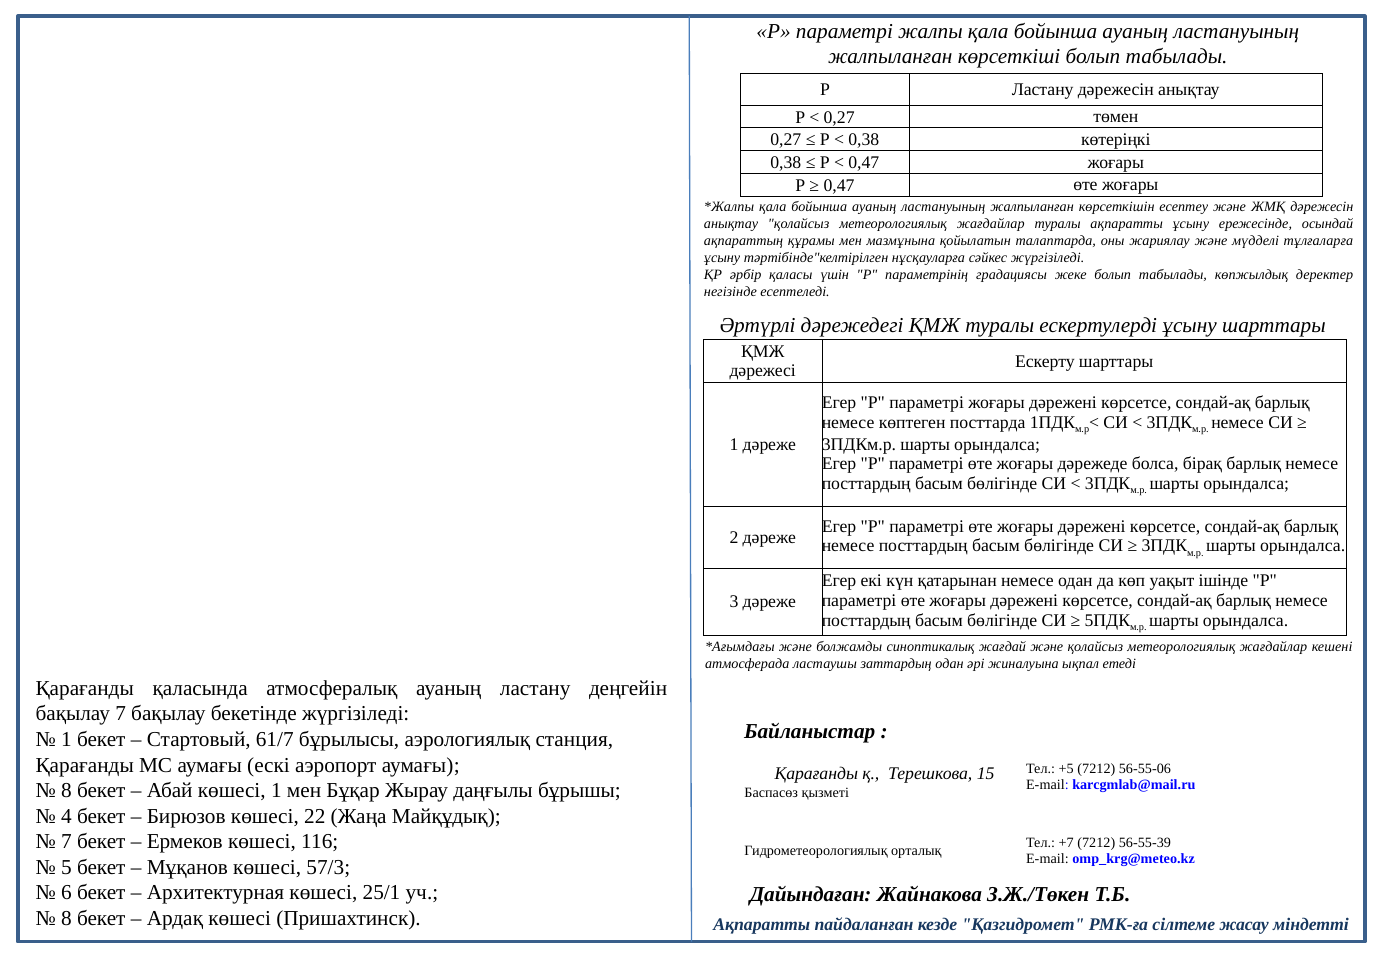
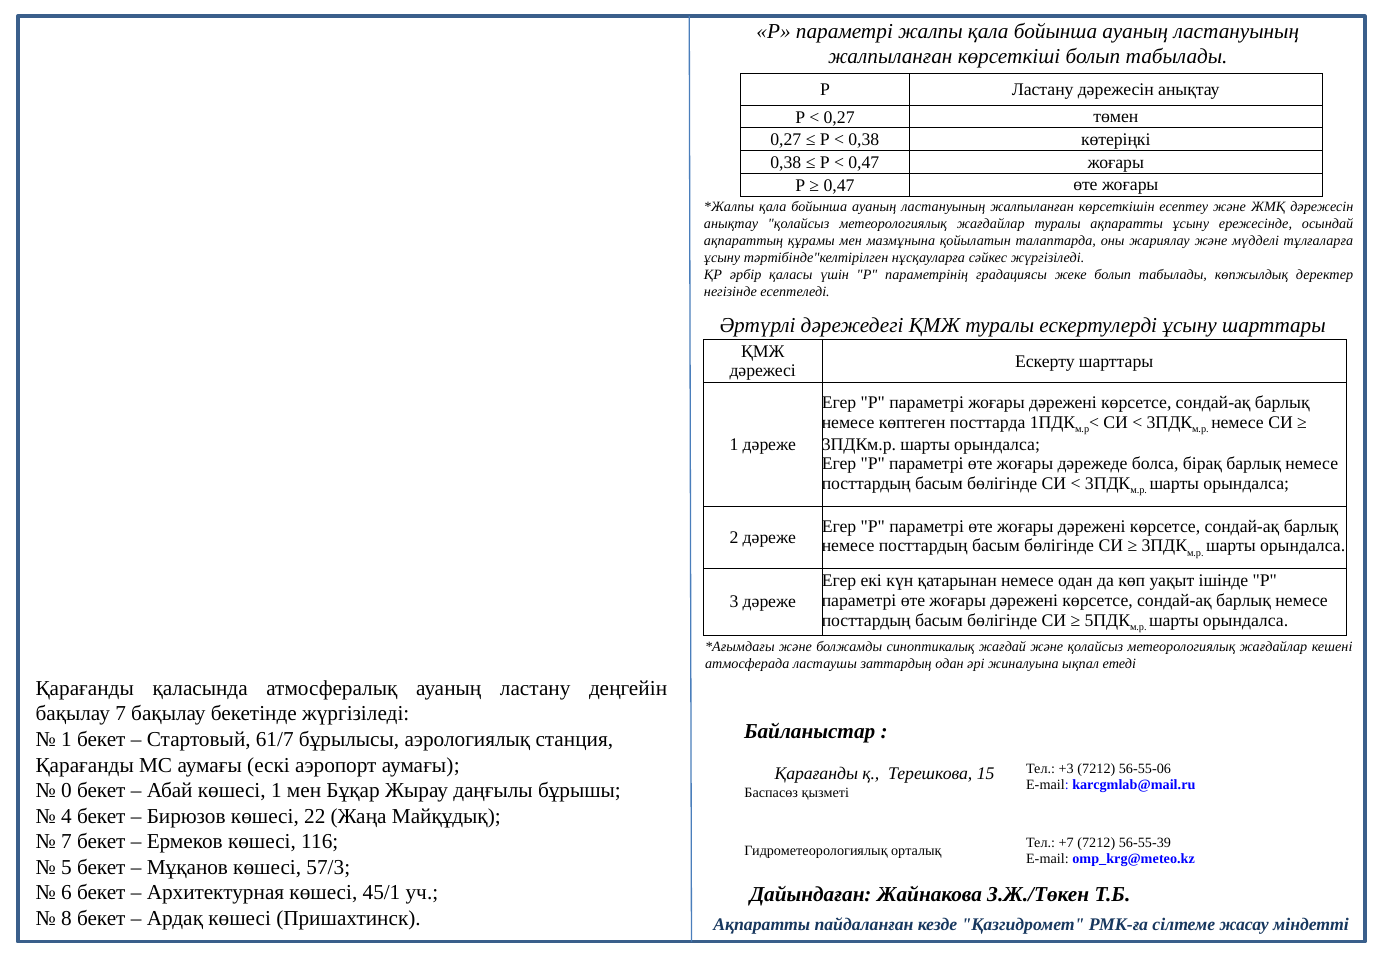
+5: +5 -> +3 (1066, 769)
8: 8 -> 0 (66, 790)
25/1: 25/1 -> 45/1 (382, 892)
